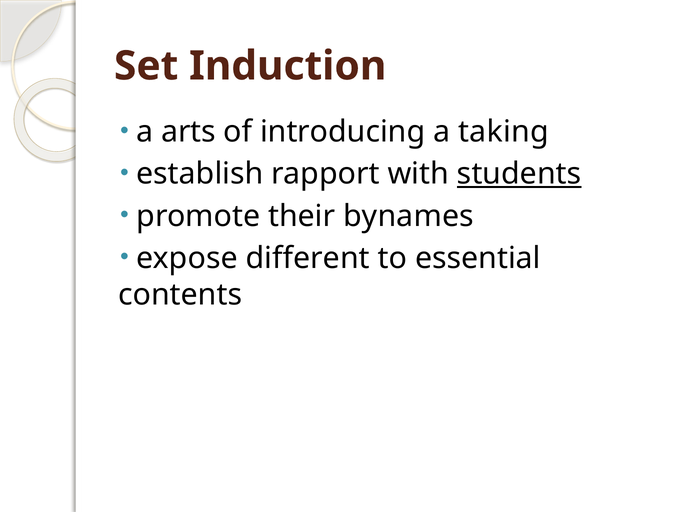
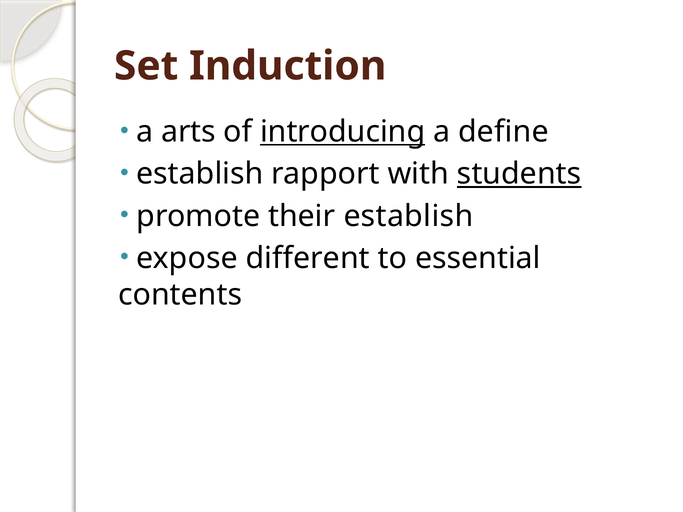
introducing underline: none -> present (343, 132)
taking: taking -> define (504, 132)
their bynames: bynames -> establish (408, 216)
